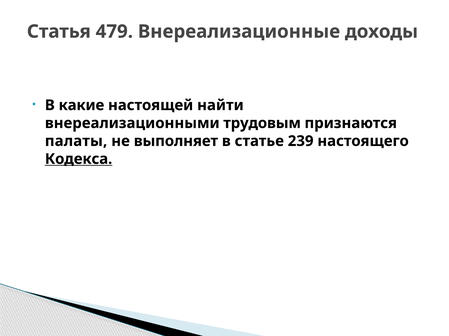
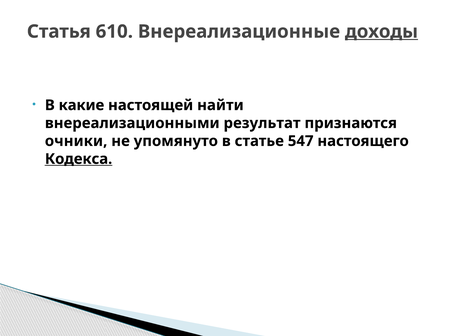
479: 479 -> 610 (114, 32)
доходы underline: none -> present (382, 32)
трудовым: трудовым -> результат (262, 123)
палаты: палаты -> очники (76, 141)
выполняет: выполняет -> упомянуто (176, 141)
239: 239 -> 547 (301, 141)
